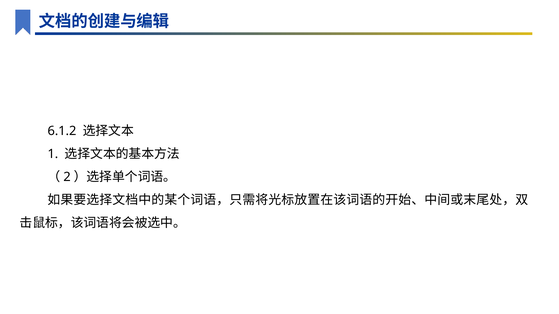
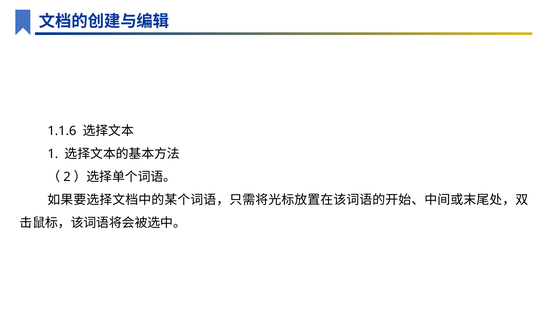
6.1.2: 6.1.2 -> 1.1.6 (62, 131)
